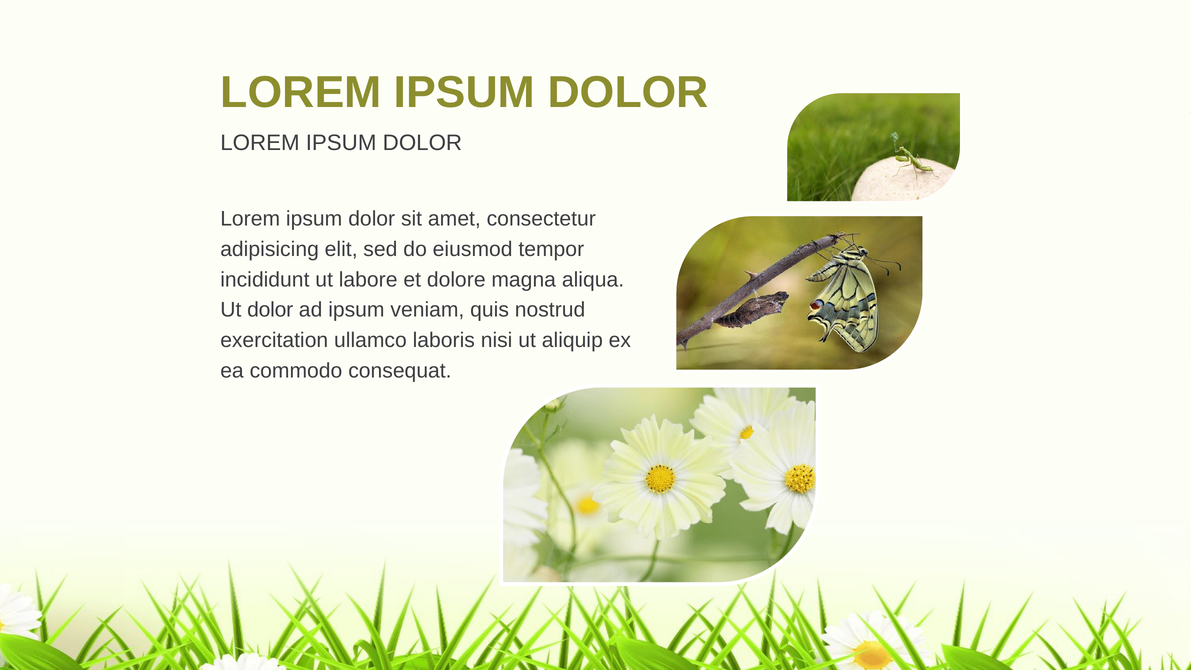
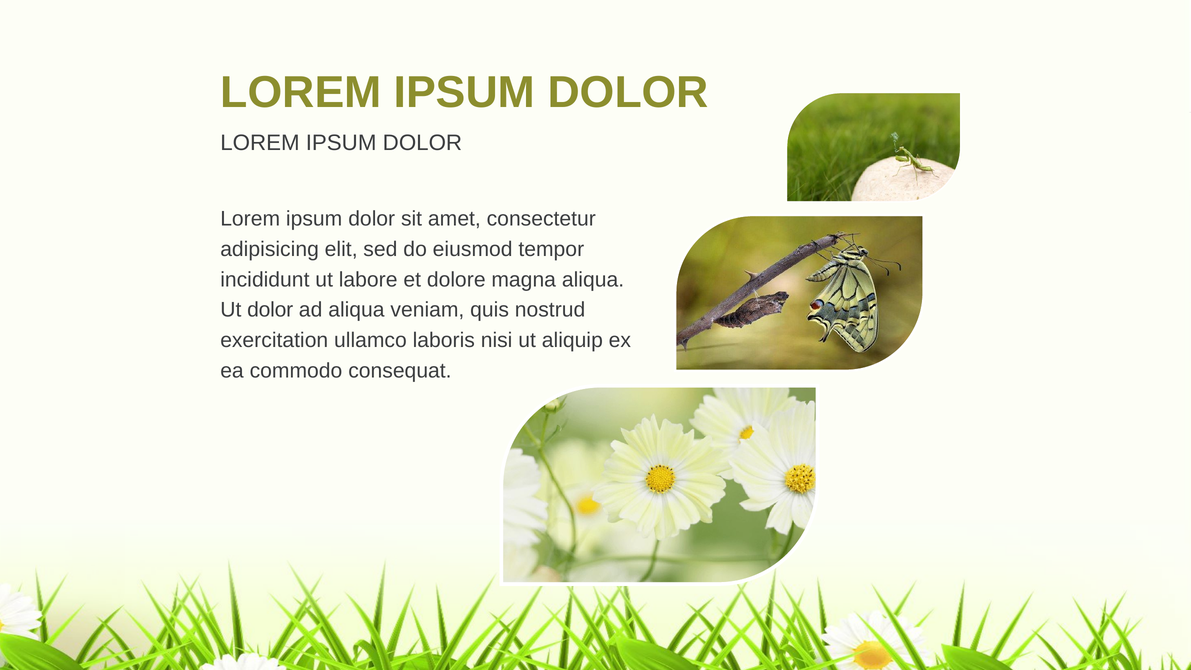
ad ipsum: ipsum -> aliqua (356, 310)
